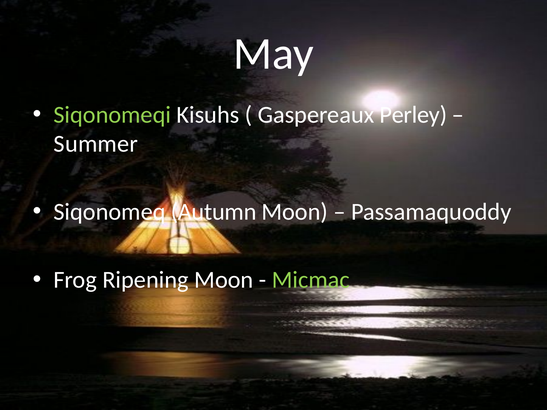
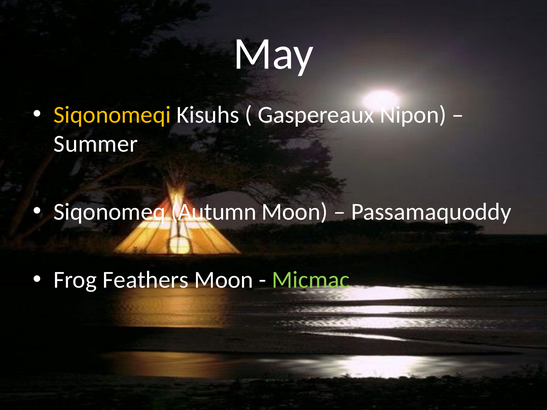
Siqonomeqi colour: light green -> yellow (112, 115)
Perley: Perley -> Nipon (413, 115)
Ripening: Ripening -> Feathers (146, 280)
